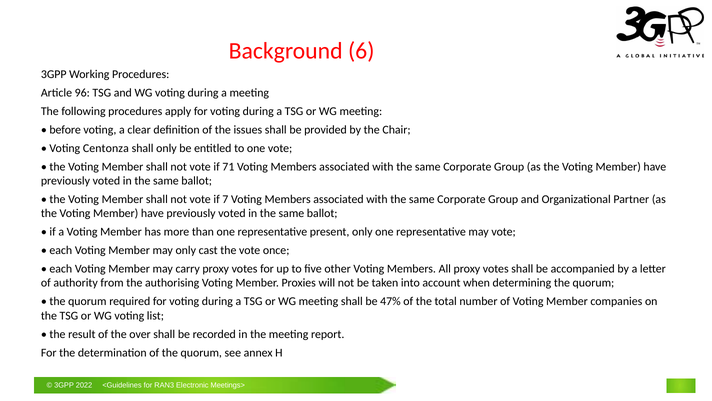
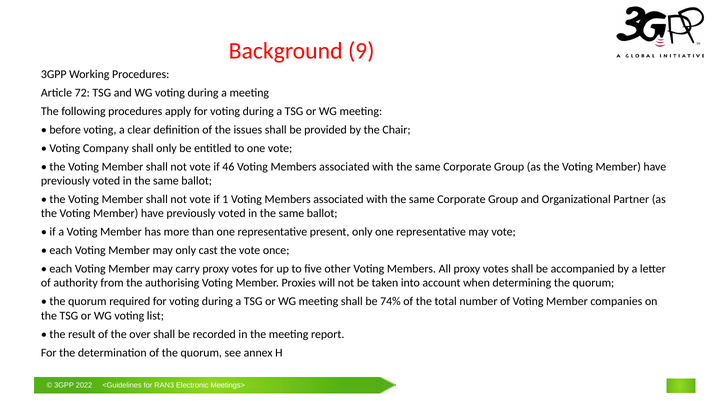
6: 6 -> 9 (361, 51)
96: 96 -> 72 (82, 93)
Centonza: Centonza -> Company (106, 148)
71: 71 -> 46 (228, 166)
7: 7 -> 1 (225, 199)
47%: 47% -> 74% (390, 301)
